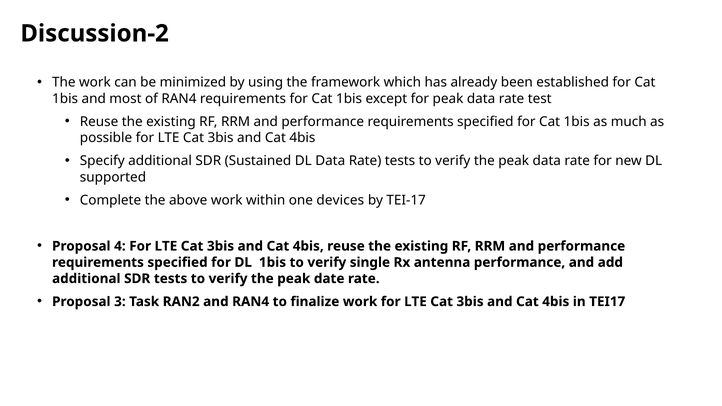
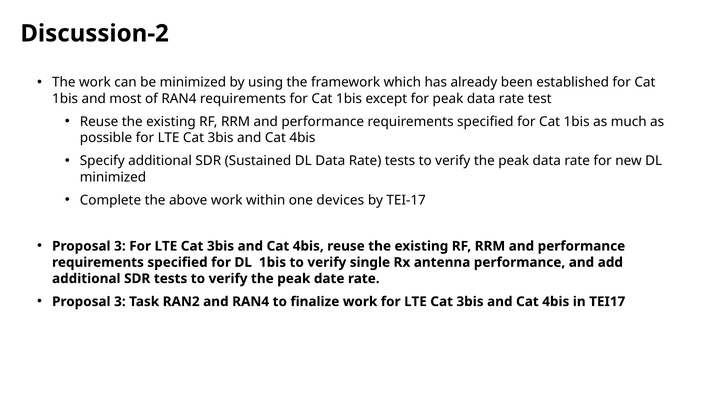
supported: supported -> minimized (113, 177)
4: 4 -> 3 (120, 246)
